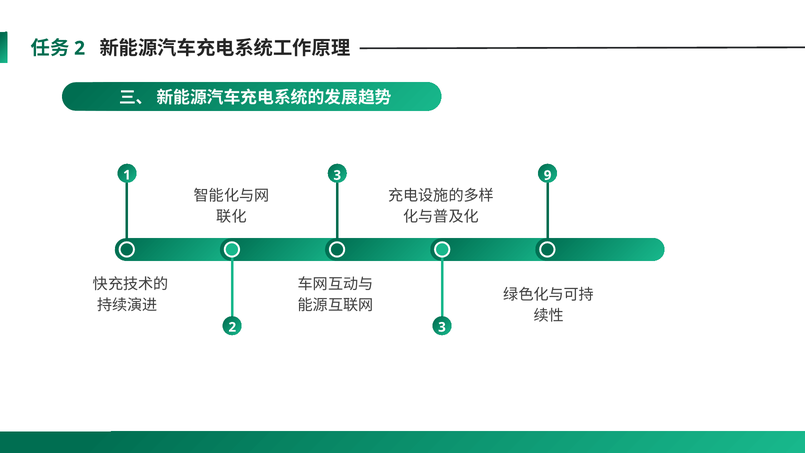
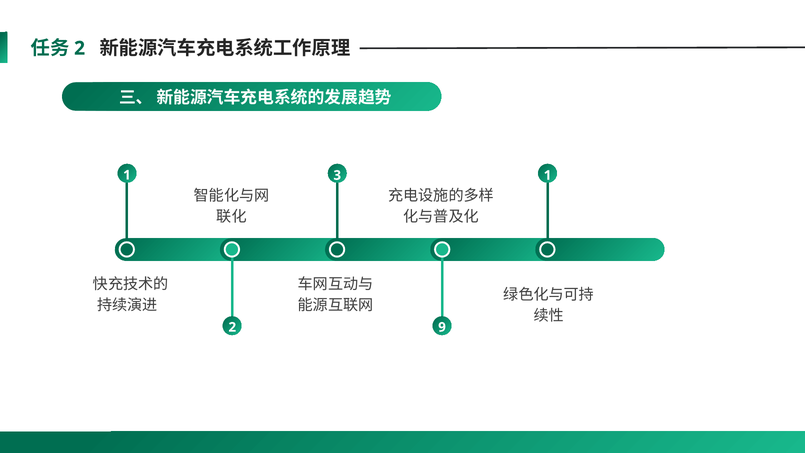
3 9: 9 -> 1 (548, 175)
2 3: 3 -> 9 (442, 327)
